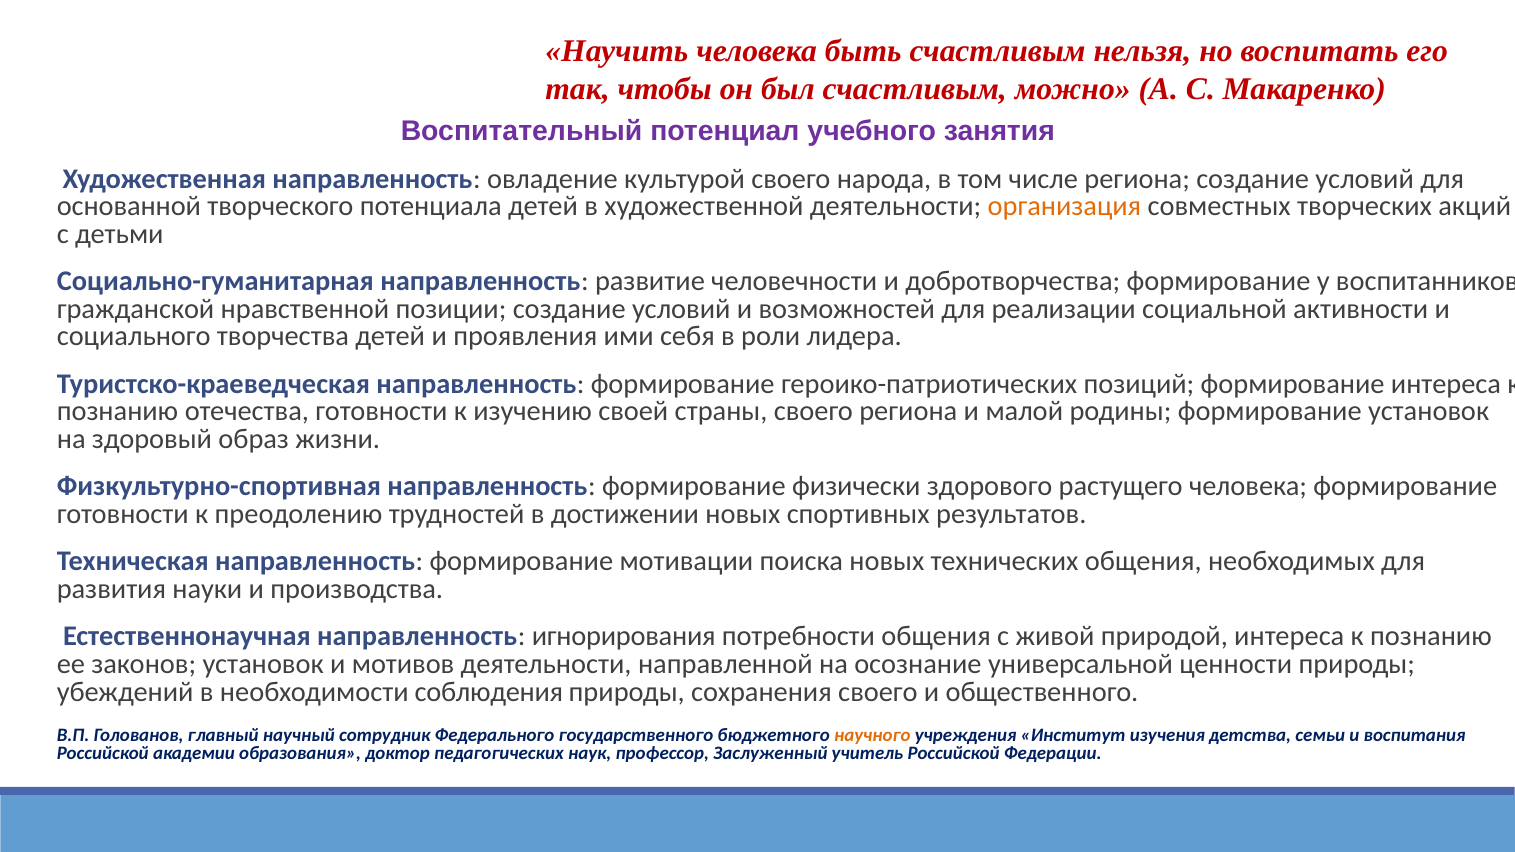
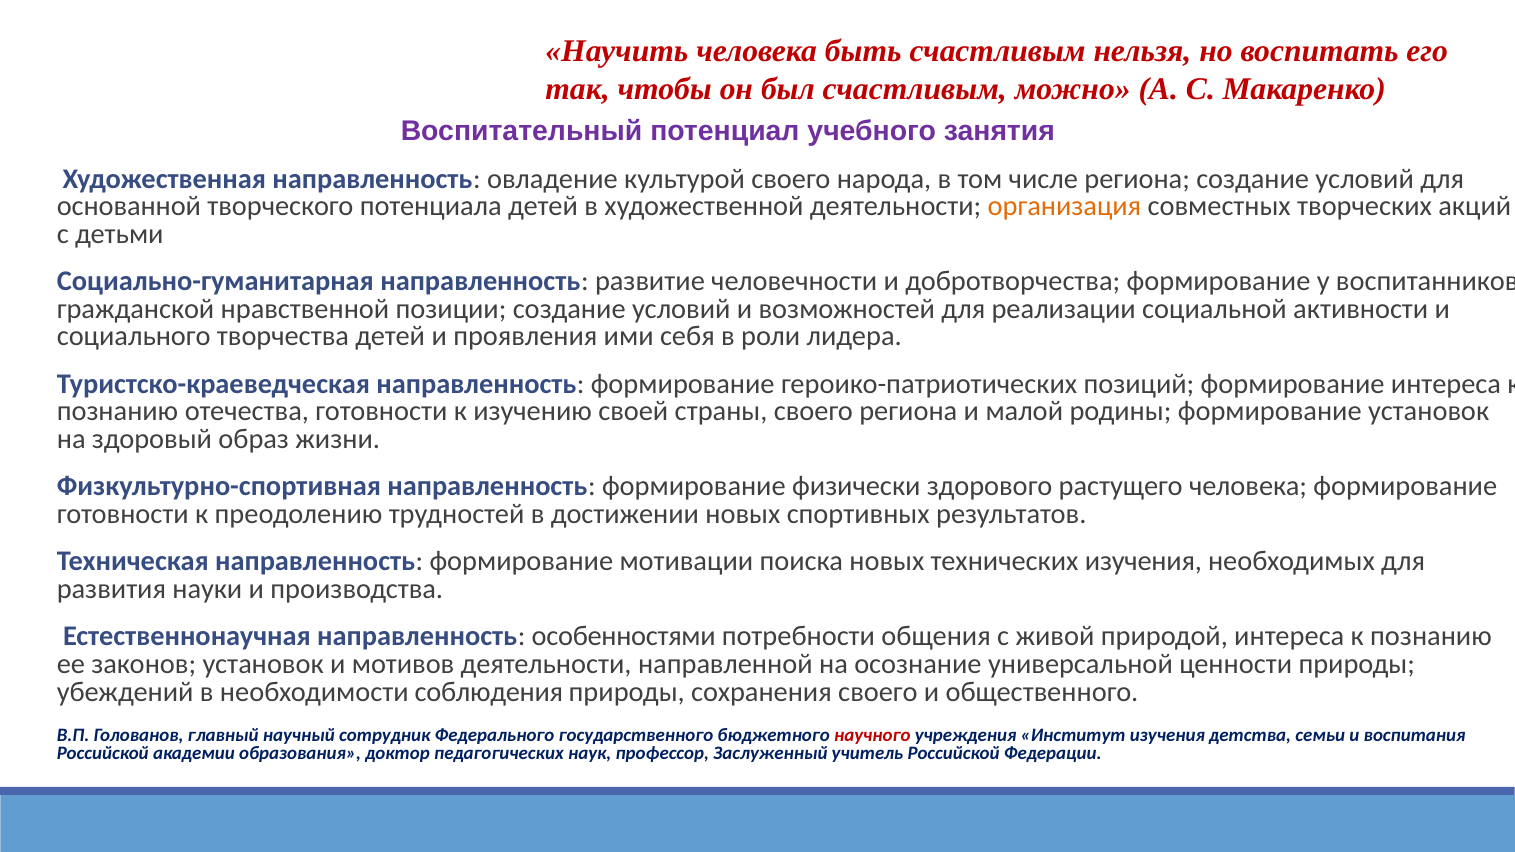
технических общения: общения -> изучения (1143, 562)
игнорирования: игнорирования -> особенностями (624, 637)
научного colour: orange -> red (872, 735)
